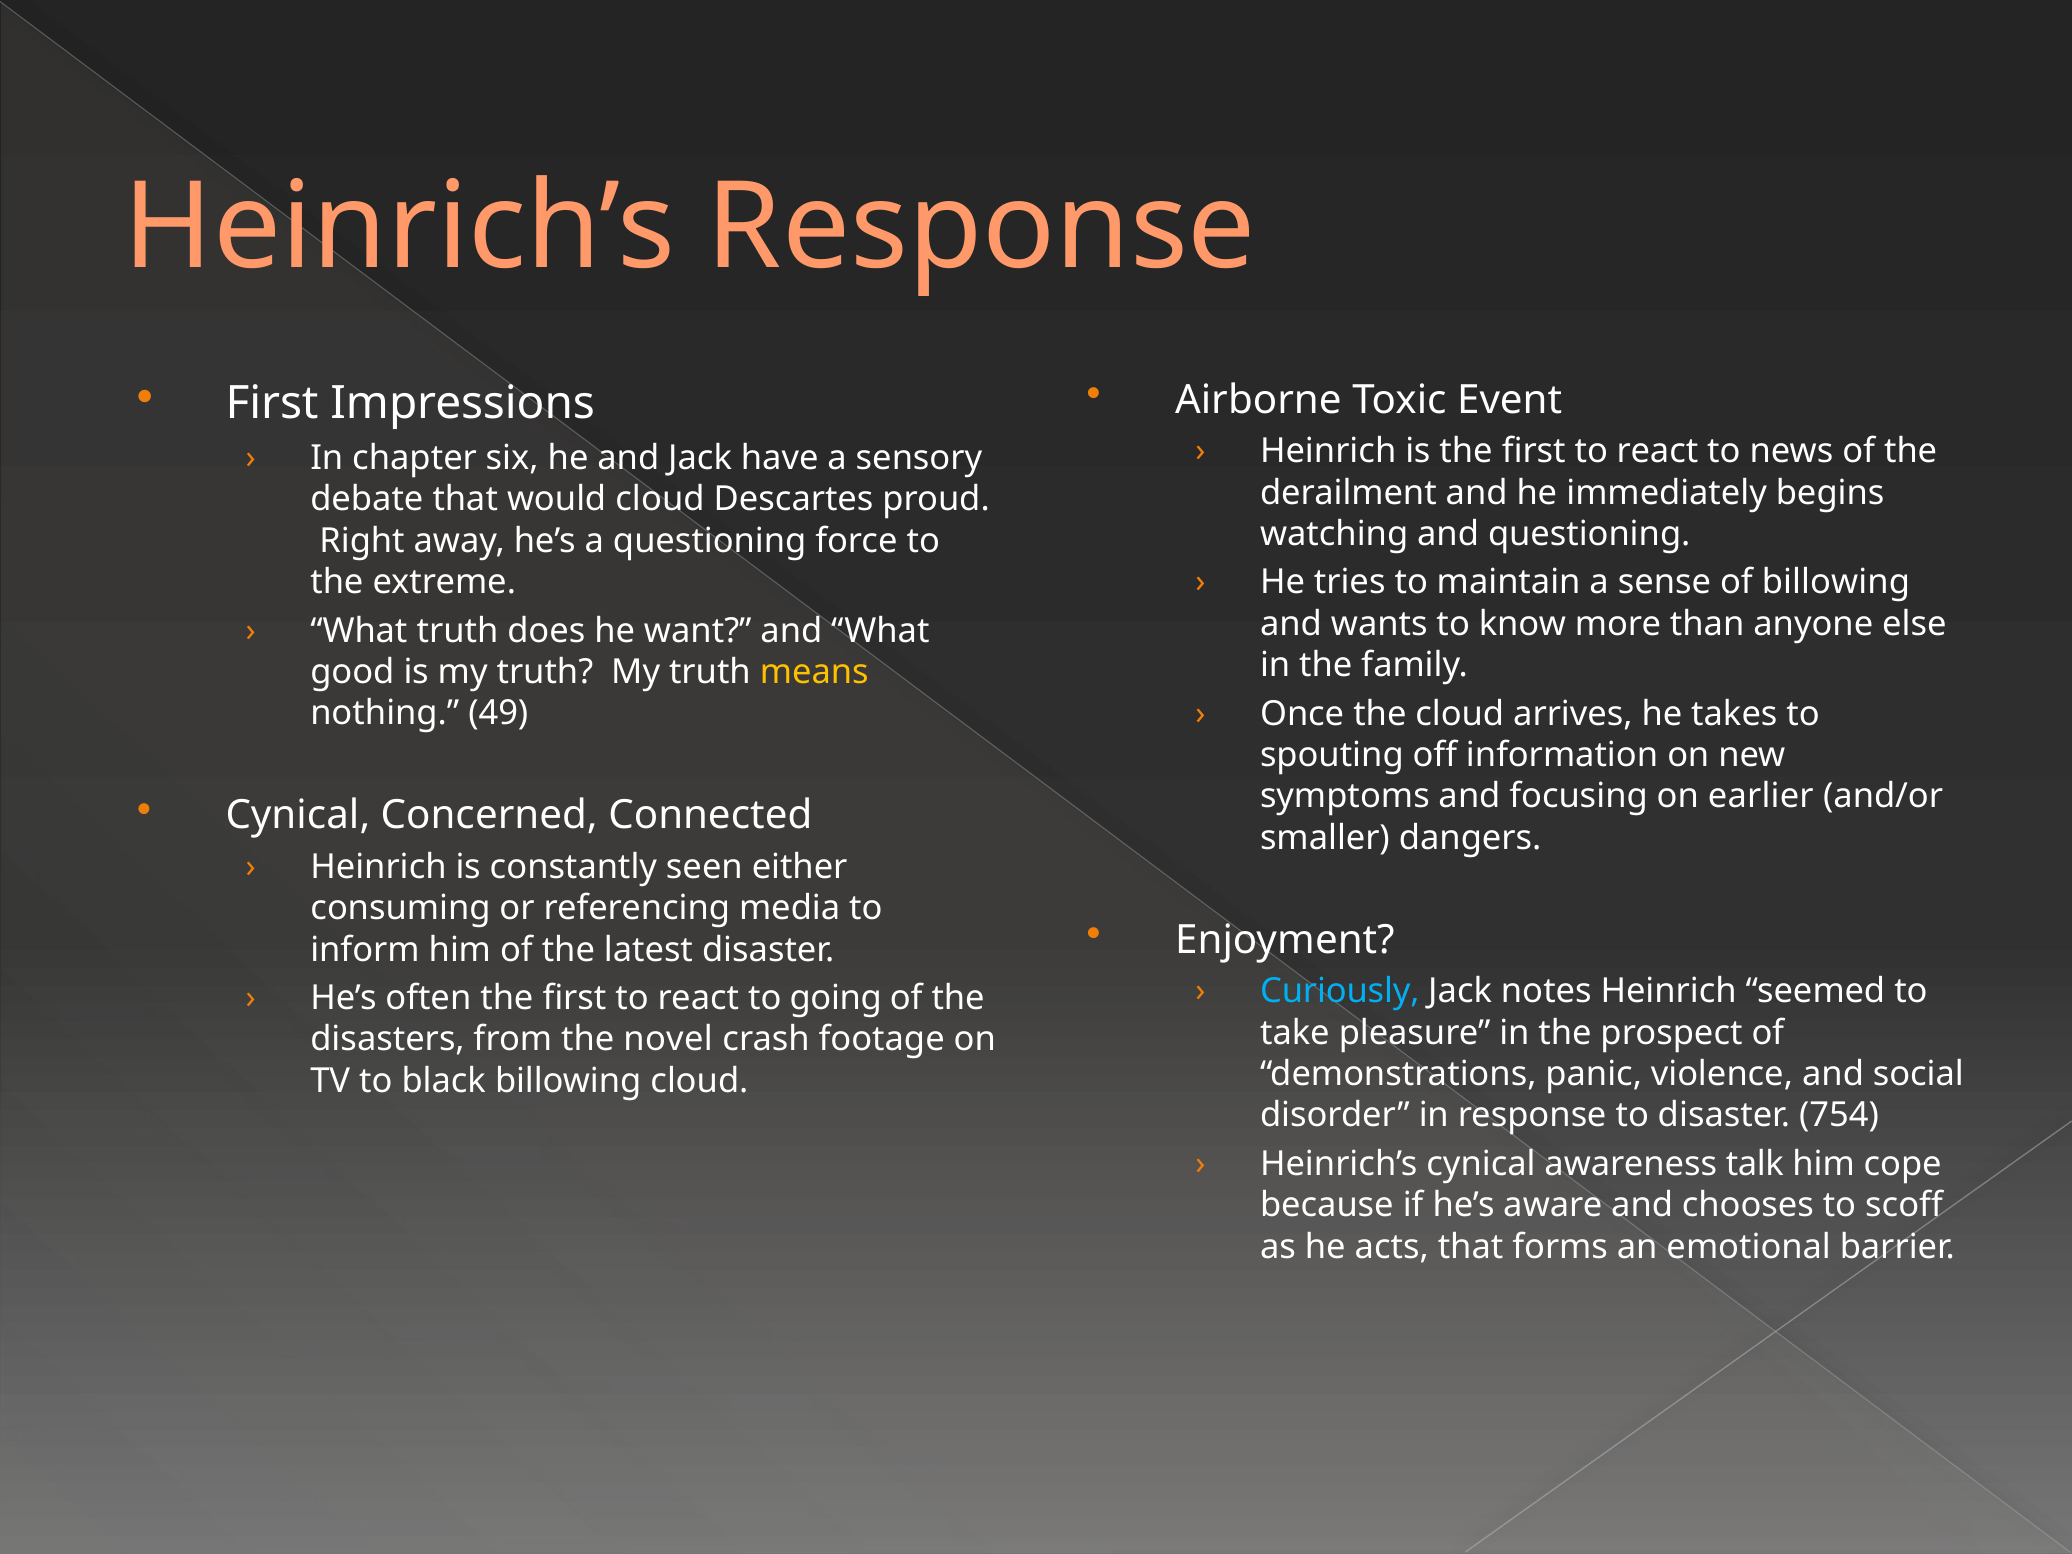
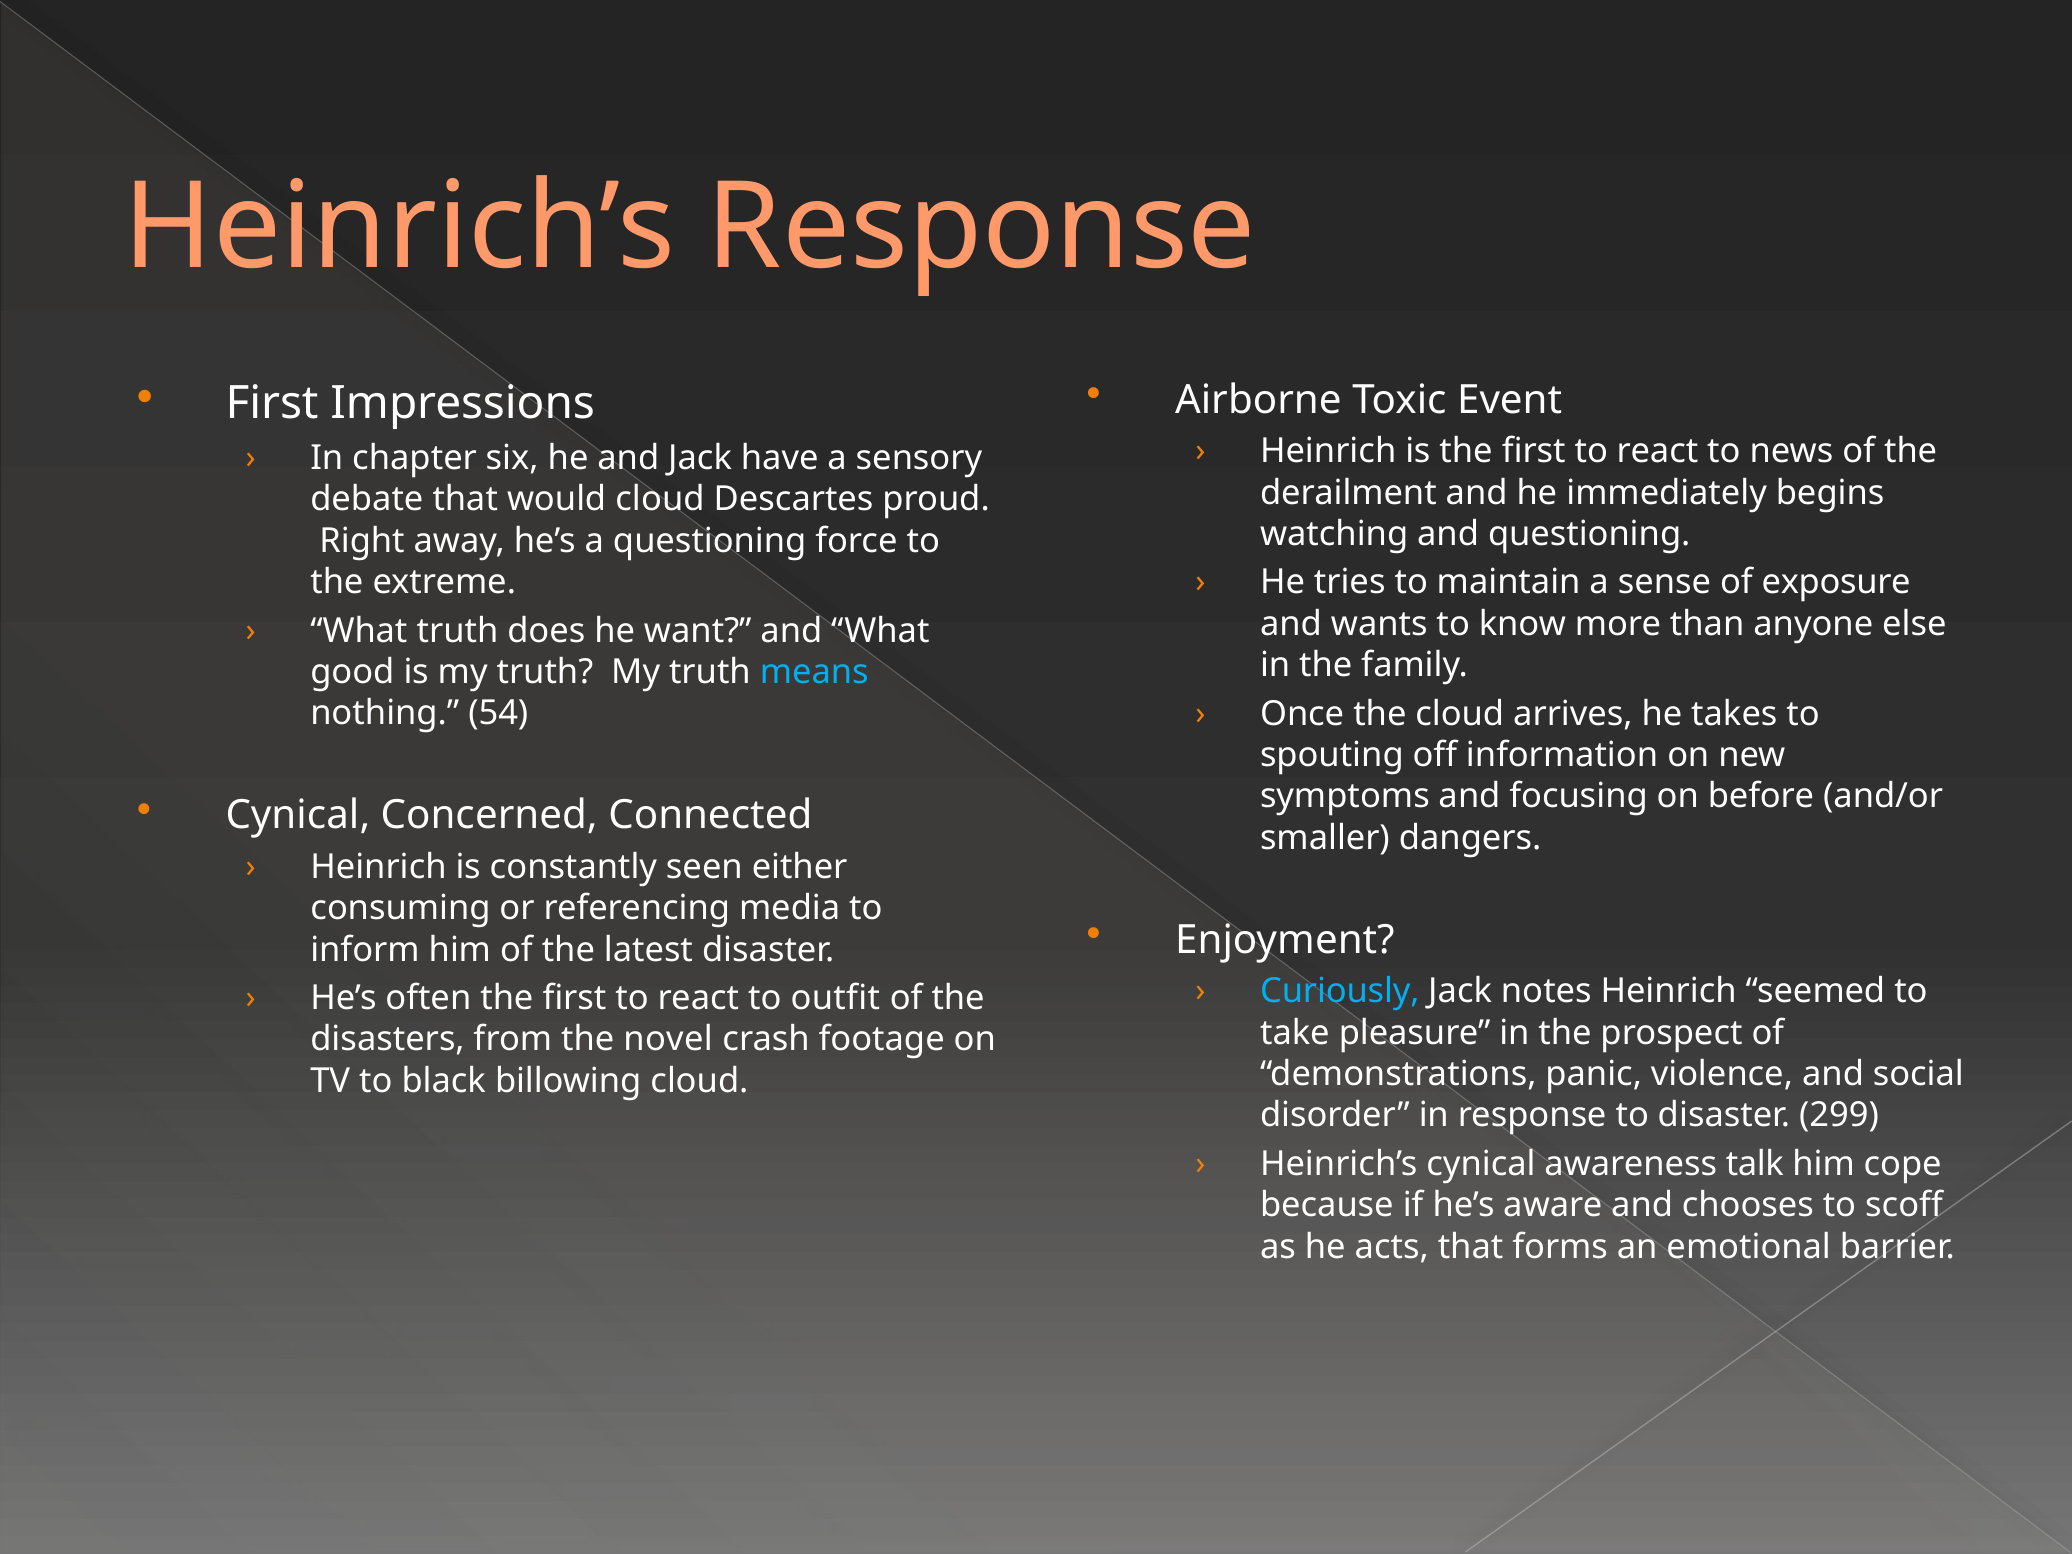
of billowing: billowing -> exposure (1836, 582)
means colour: yellow -> light blue (814, 672)
49: 49 -> 54 (498, 714)
earlier: earlier -> before (1761, 797)
going: going -> outfit (835, 998)
754: 754 -> 299 (1839, 1116)
